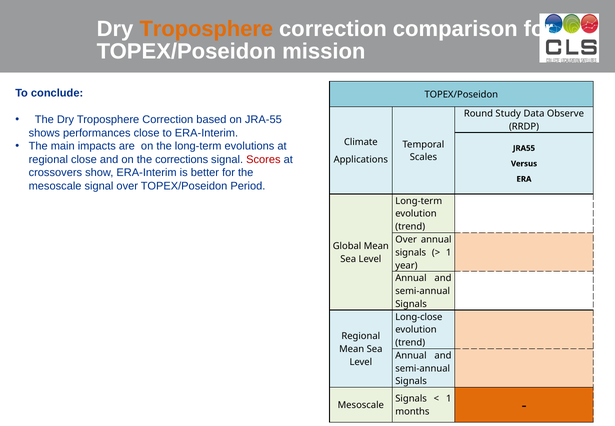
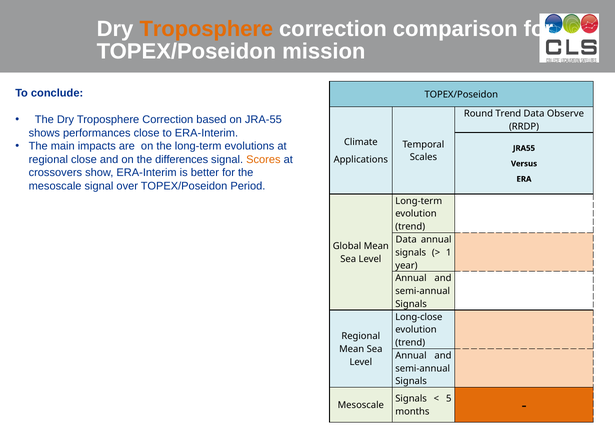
Round Study: Study -> Trend (508, 114)
corrections: corrections -> differences (182, 159)
Scores colour: red -> orange (263, 159)
Over: Over -> Data (406, 239)
1: 1 -> 5 (449, 399)
